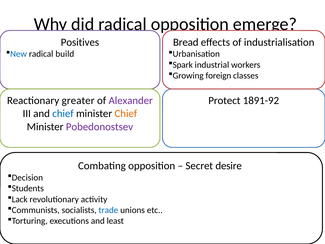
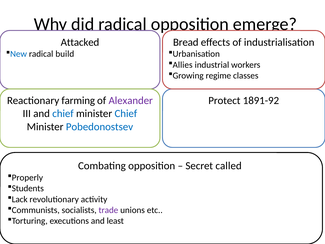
Positives: Positives -> Attacked (80, 42)
Spark: Spark -> Allies (183, 65)
foreign: foreign -> regime (218, 76)
greater: greater -> farming (78, 101)
Chief colour: orange -> blue (126, 114)
Pobedonostsev colour: purple -> blue (100, 127)
desire: desire -> called (229, 166)
Decision: Decision -> Properly (27, 177)
trade colour: blue -> purple (108, 210)
